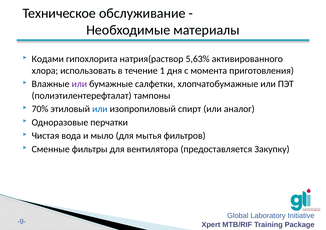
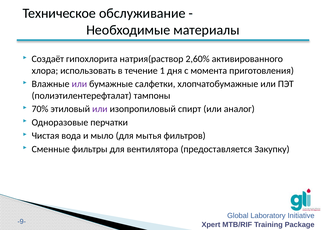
Кодами: Кодами -> Создаёт (48, 59)
5,63%: 5,63% -> 2,60% (198, 59)
или colour: blue -> purple (100, 109)
